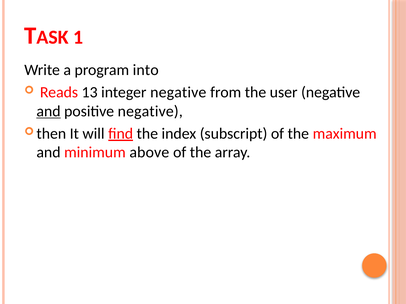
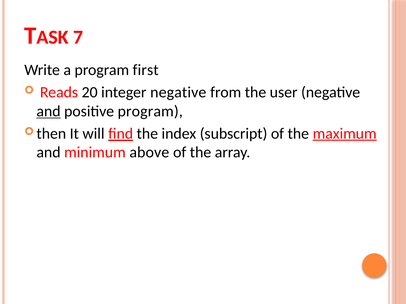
1: 1 -> 7 (78, 37)
into: into -> first (146, 70)
13: 13 -> 20 (90, 92)
positive negative: negative -> program (150, 111)
maximum underline: none -> present (345, 134)
